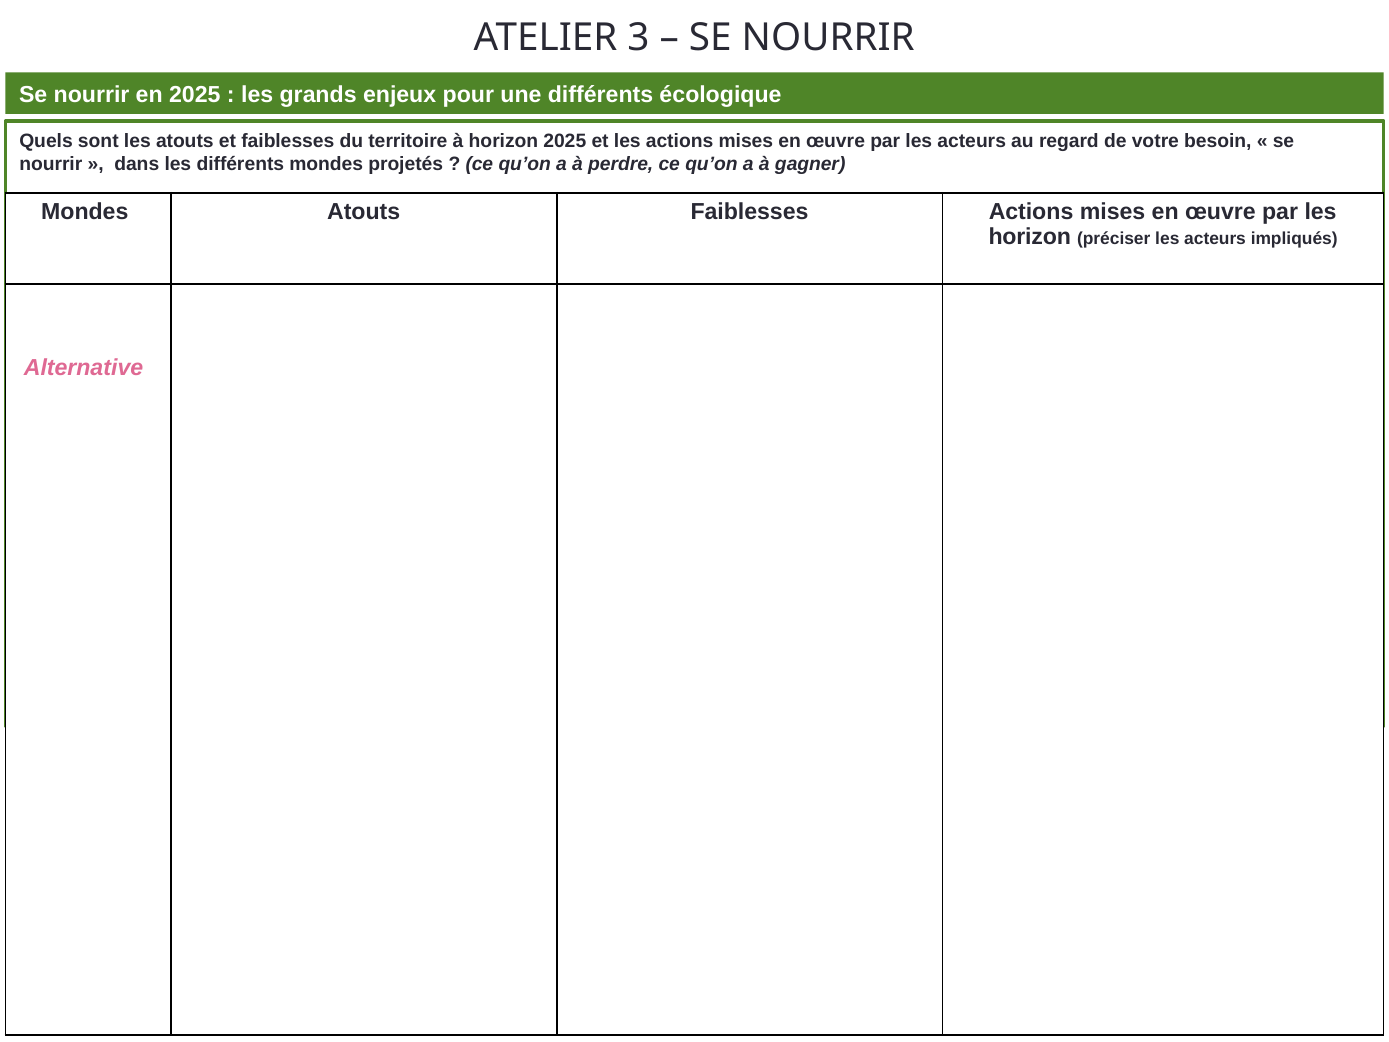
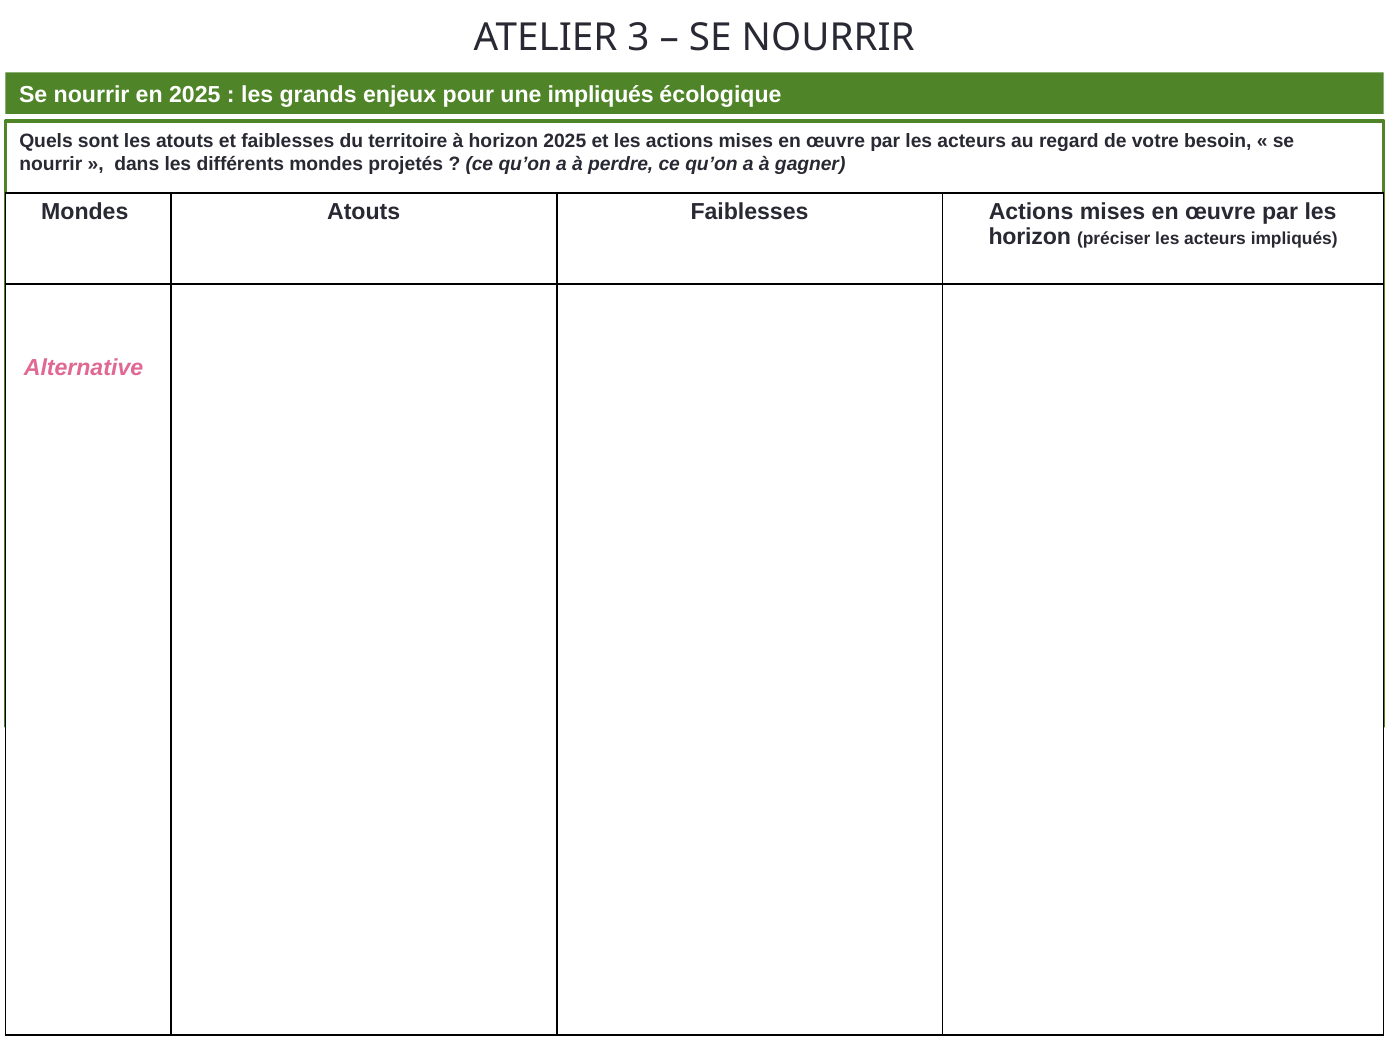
une différents: différents -> impliqués (601, 95)
